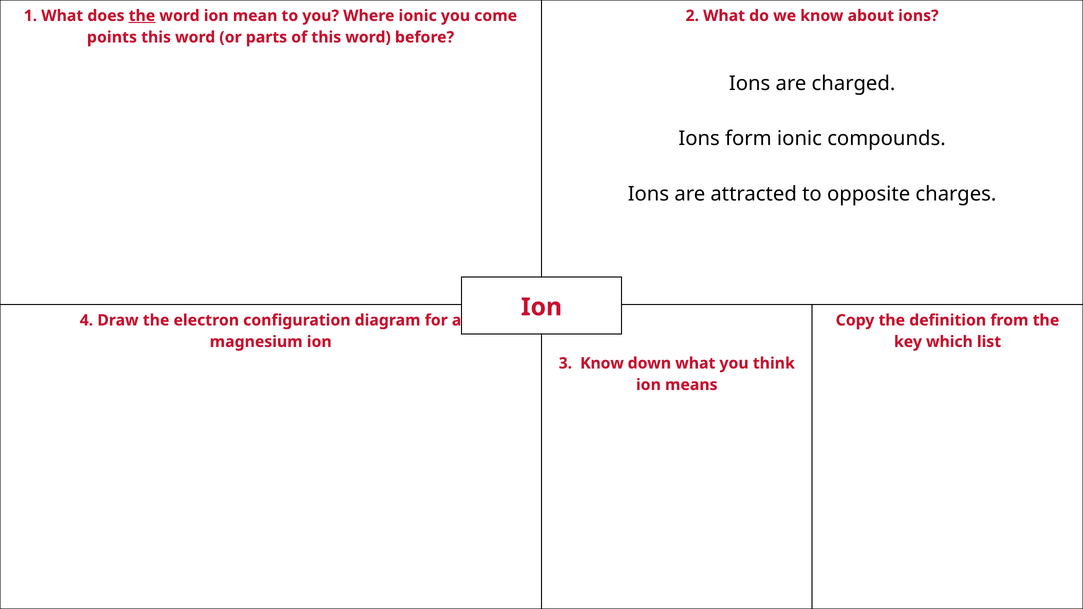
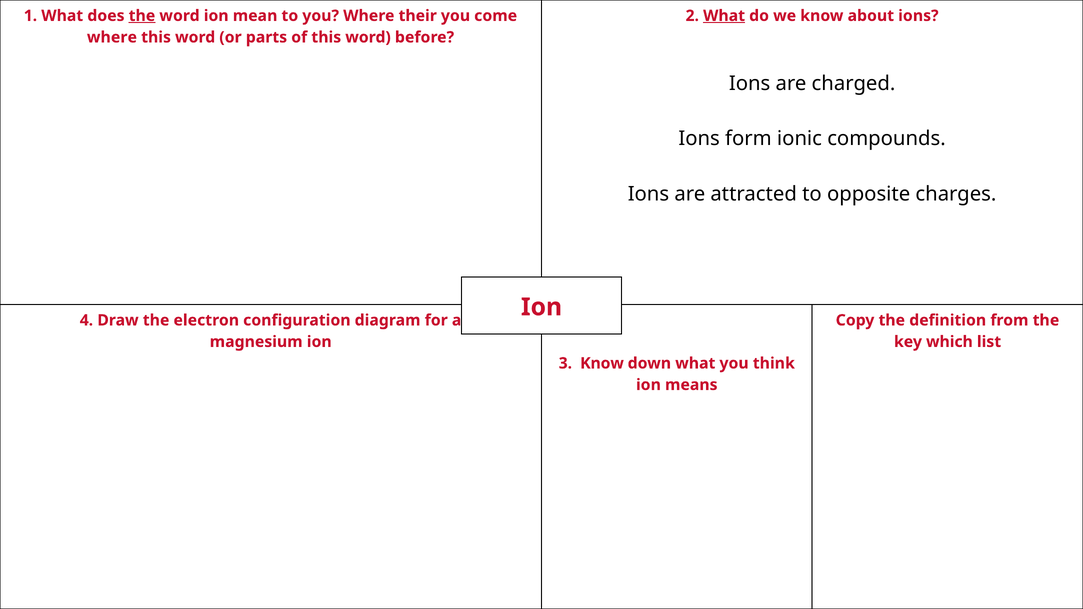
Where ionic: ionic -> their (418, 16)
What underline: none -> present (724, 16)
points: points -> where (112, 37)
